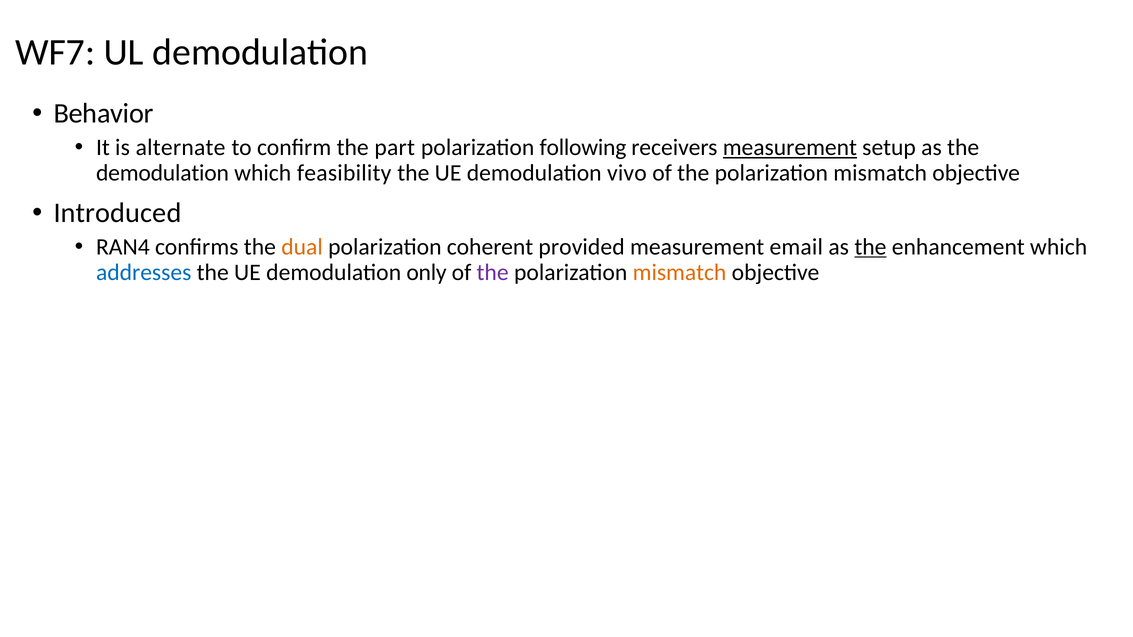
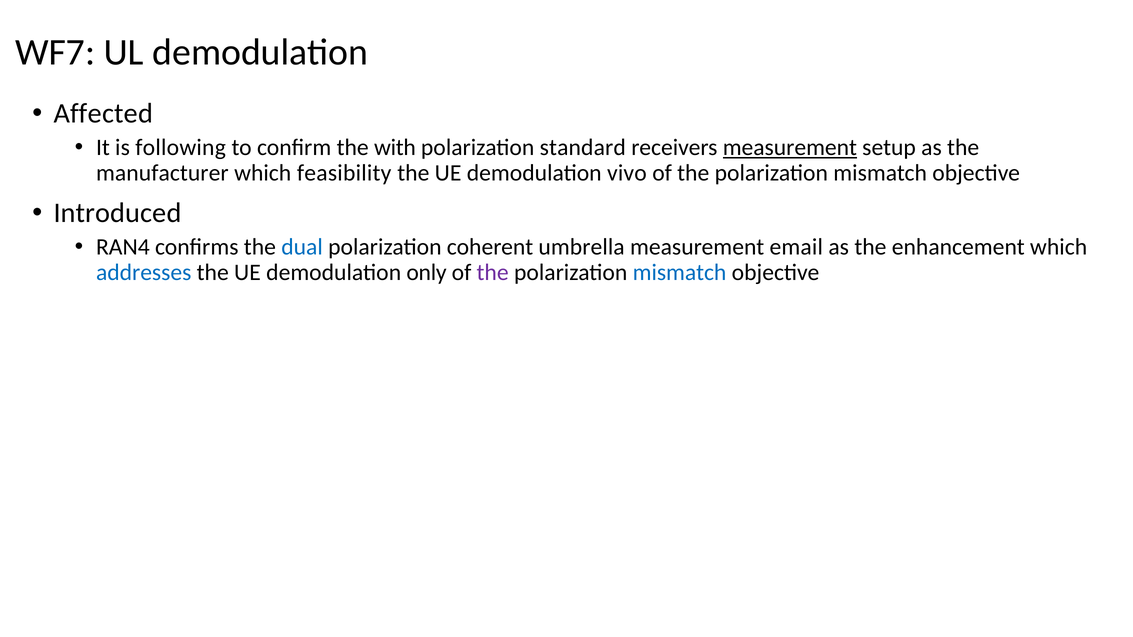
Behavior: Behavior -> Affected (103, 114)
alternate: alternate -> following (181, 148)
part: part -> with (395, 148)
following: following -> standard (583, 148)
demodulation: demodulation -> manufacturer (162, 173)
dual colour: orange -> blue (302, 247)
provided: provided -> umbrella (582, 247)
the underline: present -> none (870, 247)
mismatch colour: orange -> blue (680, 273)
